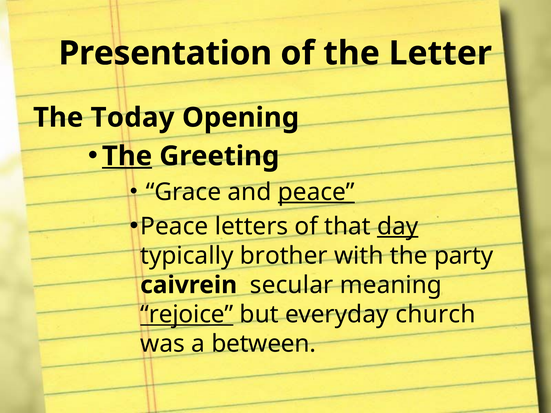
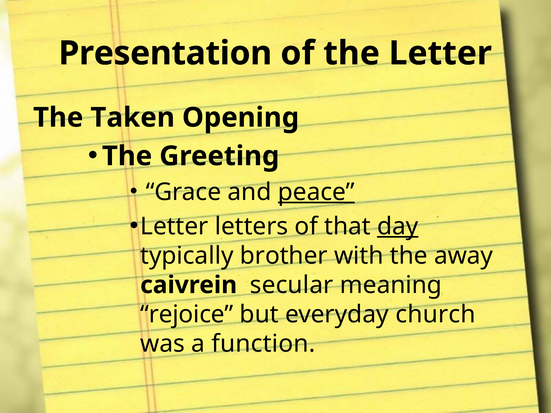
Today: Today -> Taken (133, 118)
The underline: present -> none (127, 156)
Peace: Peace -> Letter (174, 226)
party: party -> away (464, 256)
rejoice underline: present -> none (187, 315)
between: between -> function (263, 344)
